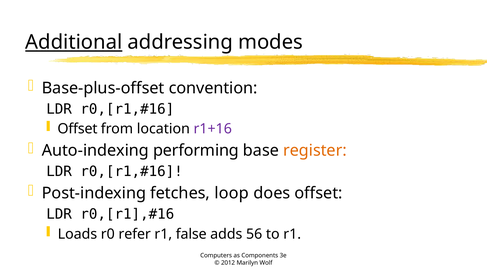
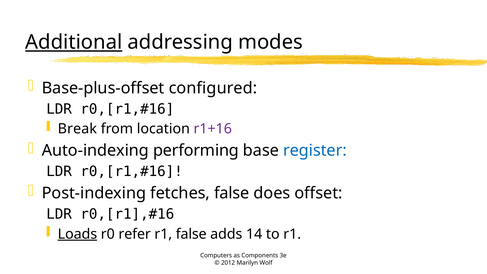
convention: convention -> configured (213, 88)
Offset: Offset -> Break (77, 129)
register colour: orange -> blue (315, 151)
fetches loop: loop -> false (232, 193)
Loads underline: none -> present (77, 234)
56: 56 -> 14 (254, 234)
